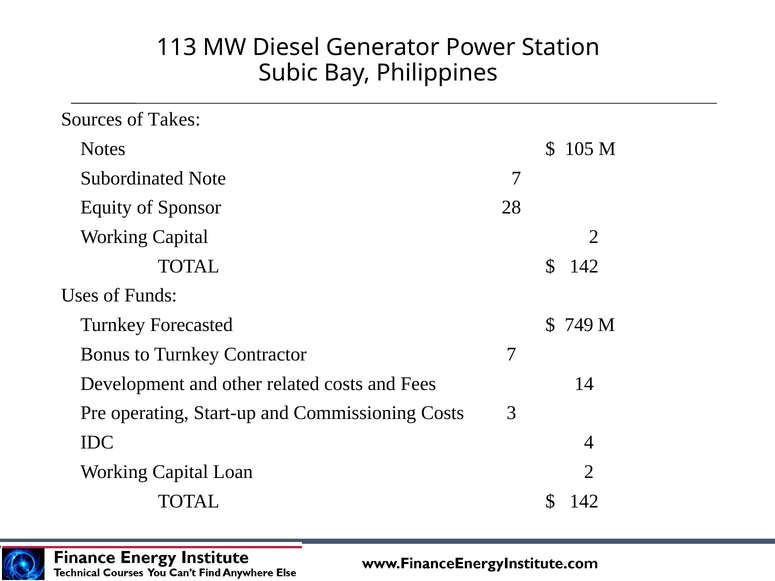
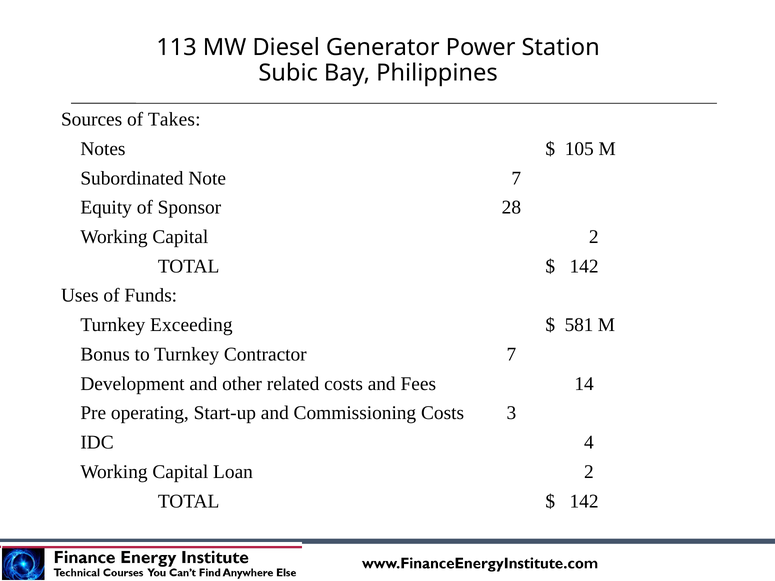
Forecasted: Forecasted -> Exceeding (191, 325)
749: 749 -> 581 (579, 325)
